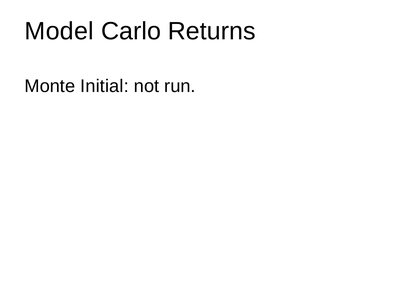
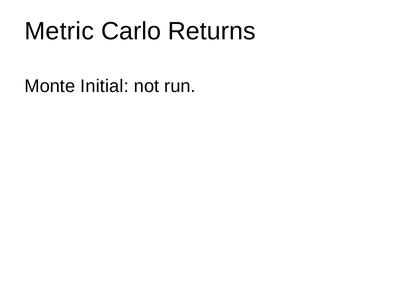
Model: Model -> Metric (59, 31)
